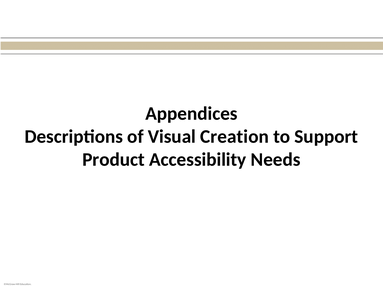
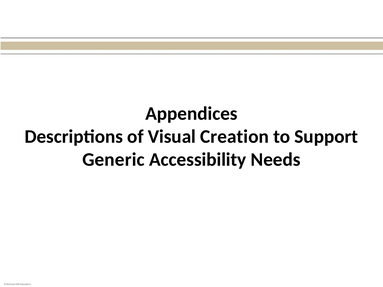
Product: Product -> Generic (113, 160)
